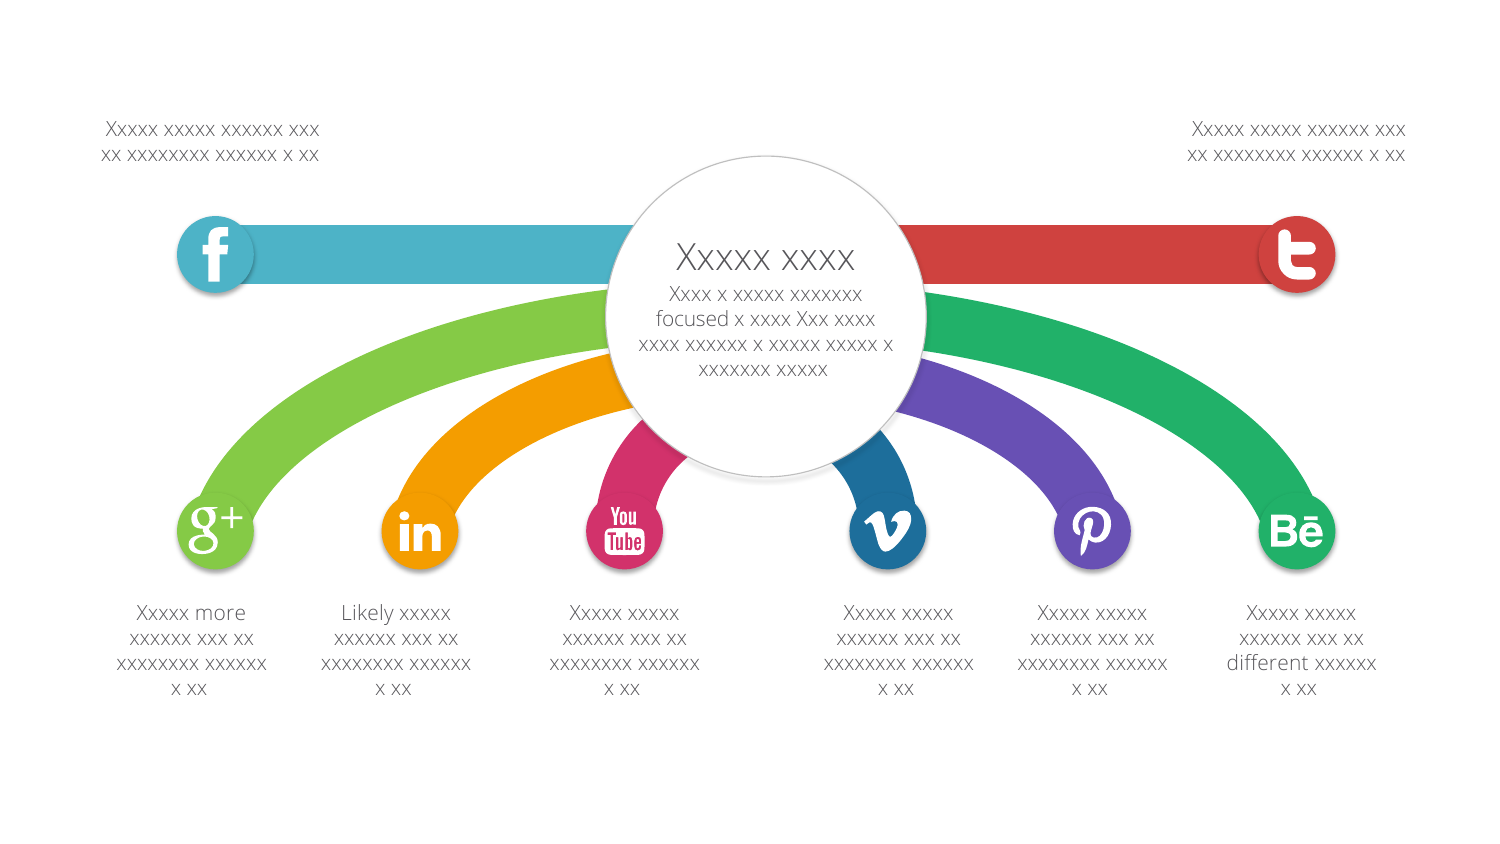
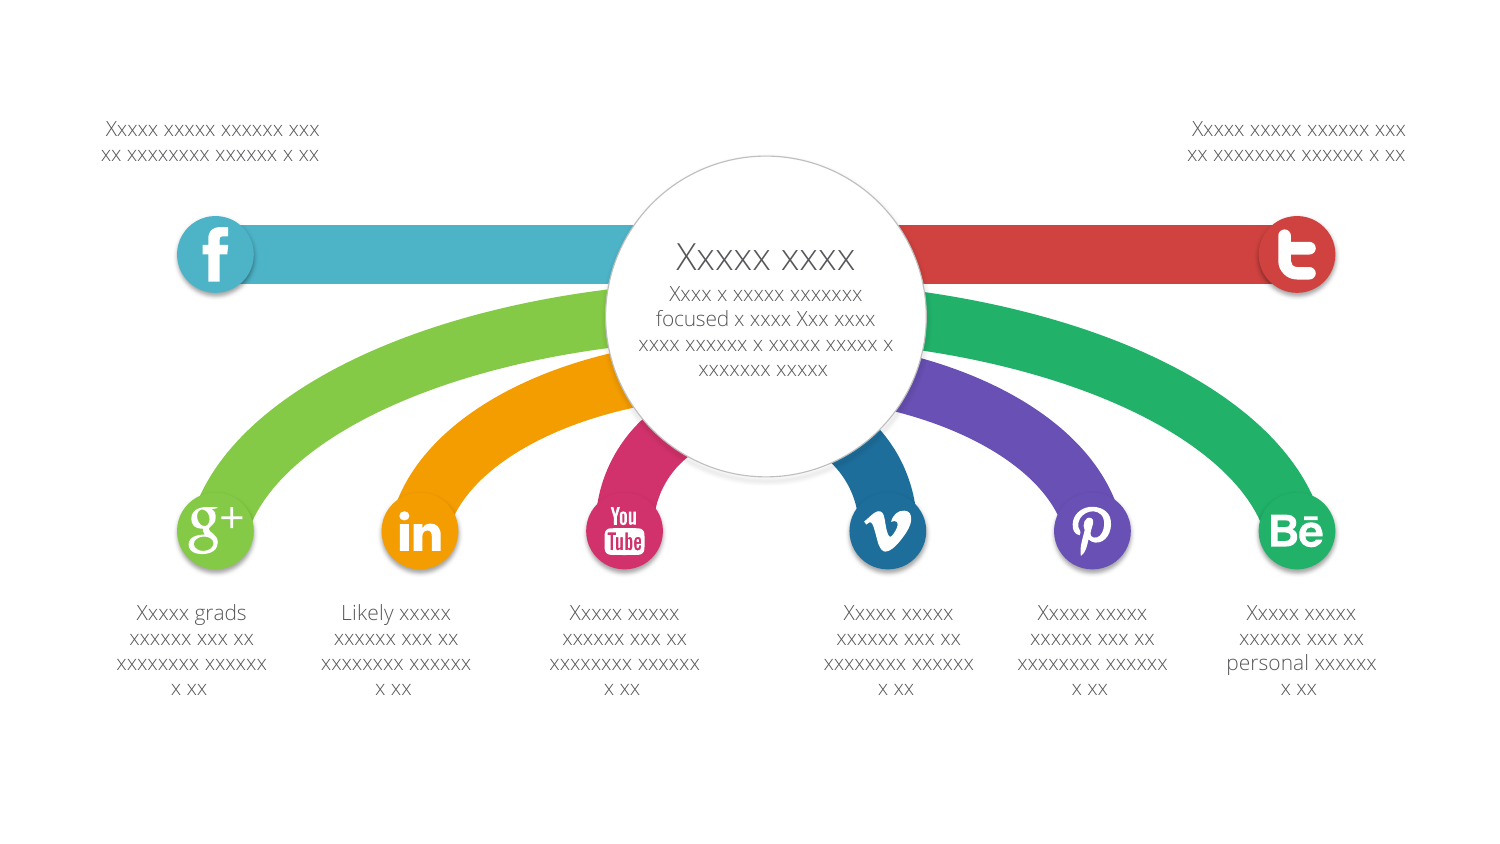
more: more -> grads (221, 613)
different: different -> personal (1268, 663)
